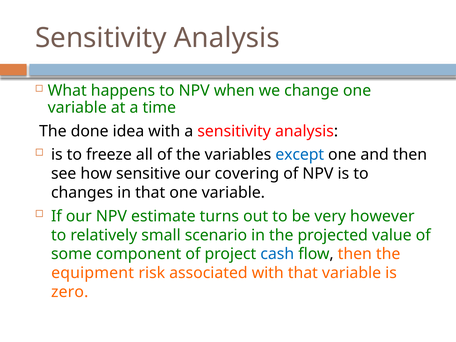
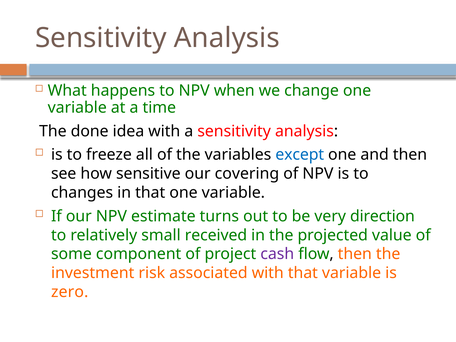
however: however -> direction (382, 216)
scenario: scenario -> received (216, 235)
cash colour: blue -> purple (277, 254)
equipment: equipment -> investment (93, 273)
